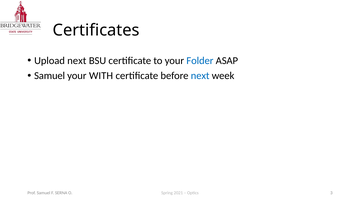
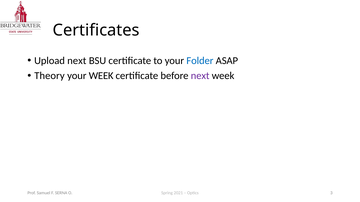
Samuel: Samuel -> Theory (49, 76)
your WITH: WITH -> WEEK (101, 76)
next colour: blue -> purple (200, 76)
